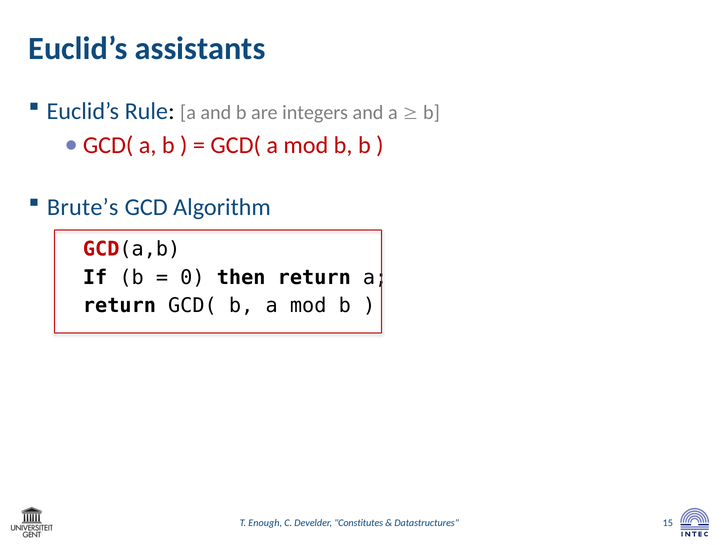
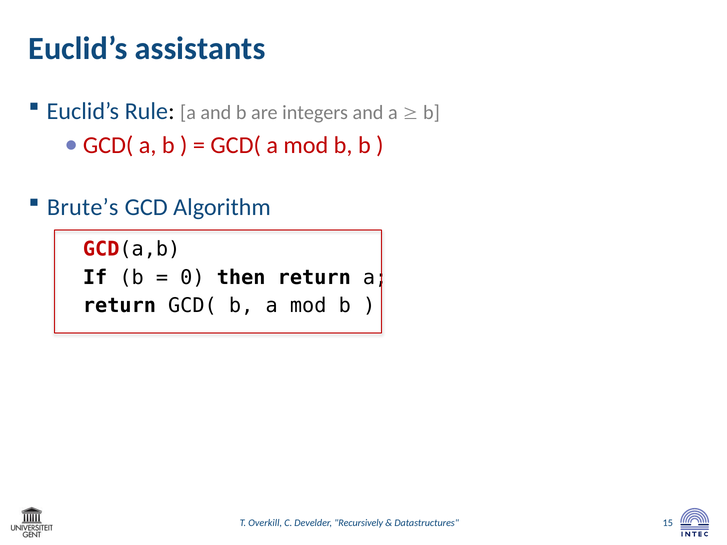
Enough: Enough -> Overkill (265, 523)
Constitutes: Constitutes -> Recursively (359, 523)
